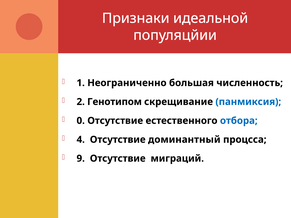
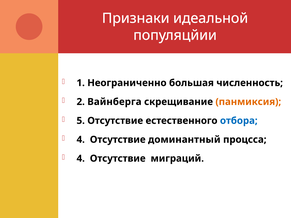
Генотипом: Генотипом -> Вайнберга (114, 102)
панмиксия colour: blue -> orange (248, 102)
0: 0 -> 5 (81, 121)
9: 9 -> 4 (81, 159)
